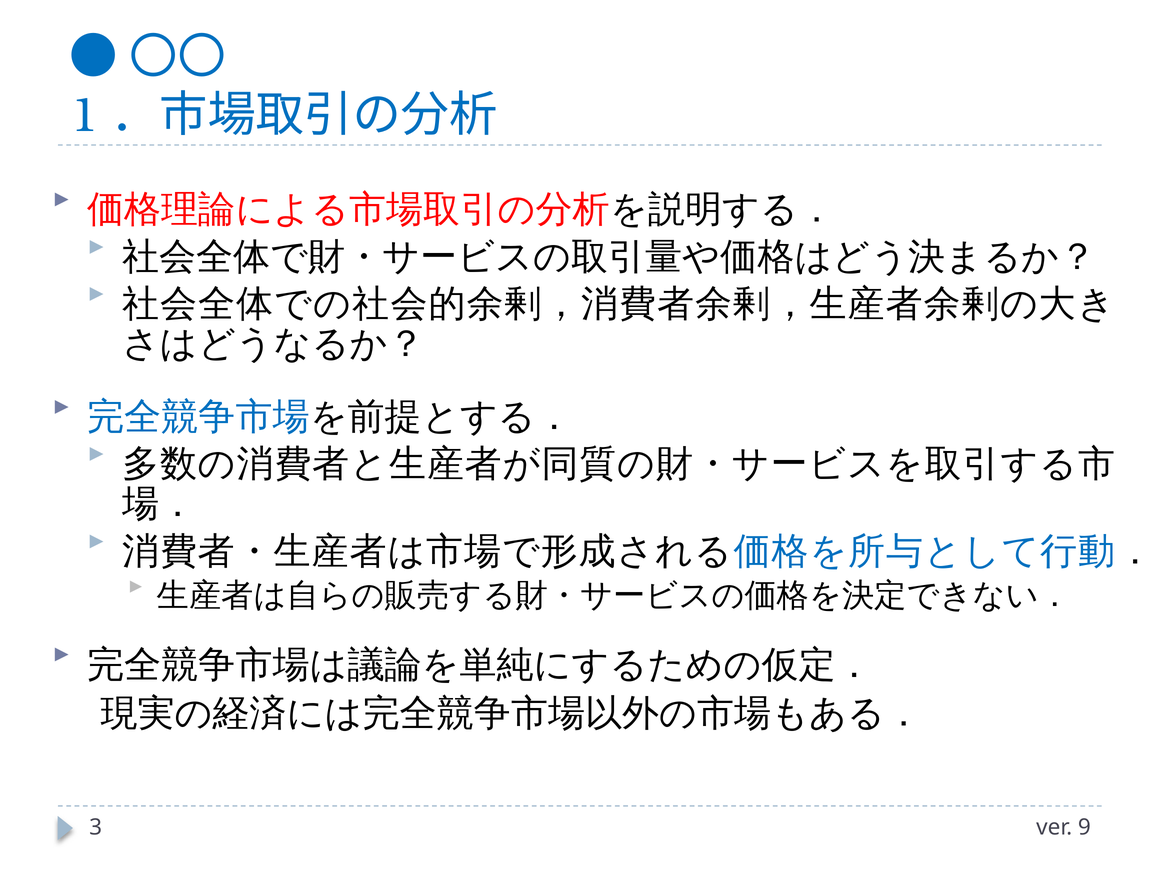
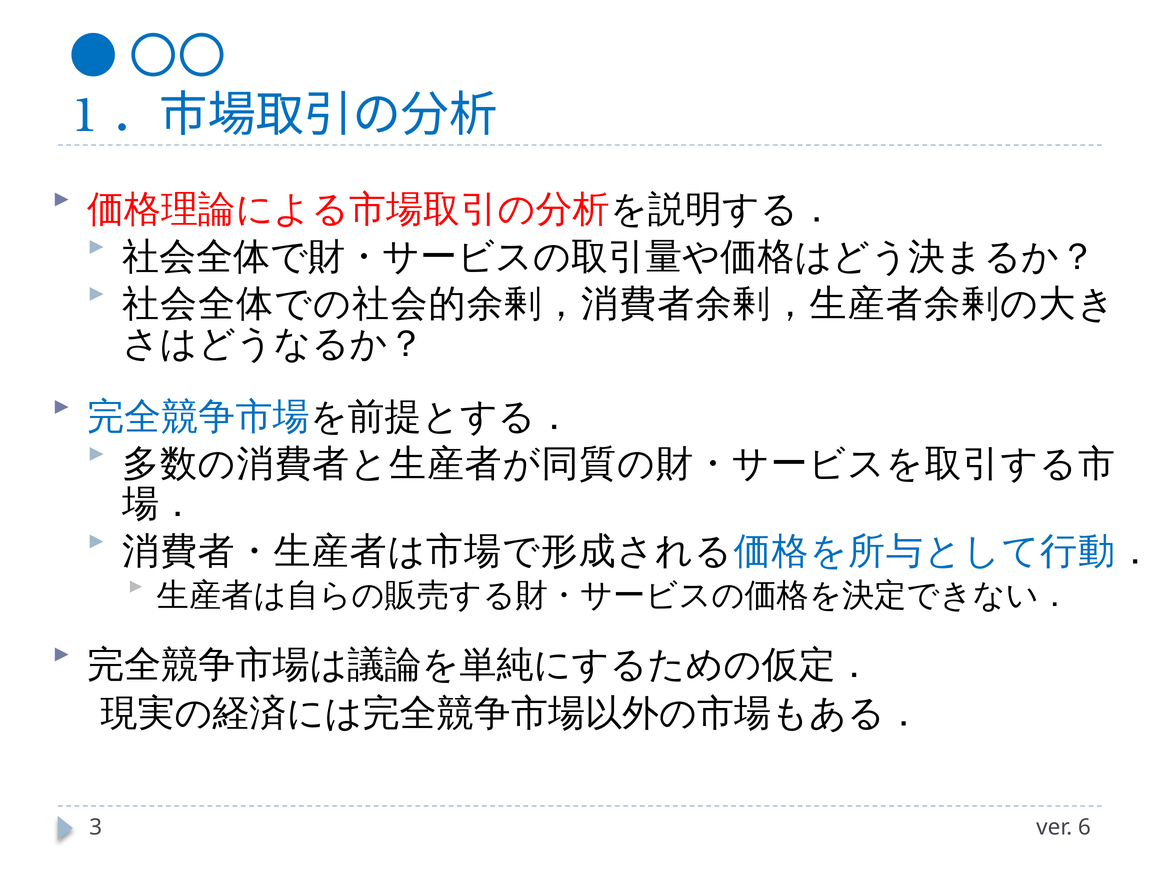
9: 9 -> 6 (1084, 827)
